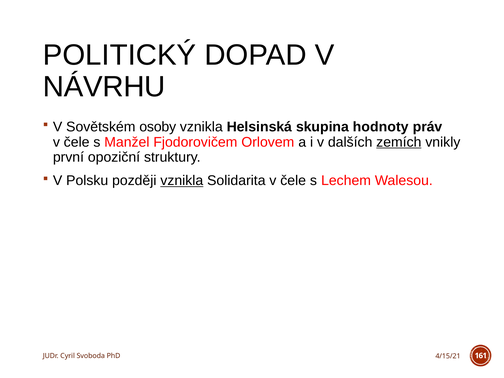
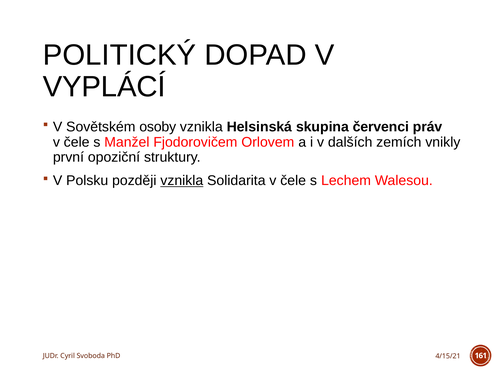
NÁVRHU: NÁVRHU -> VYPLÁCÍ (104, 87)
hodnoty: hodnoty -> červenci (381, 127)
zemích underline: present -> none (399, 142)
